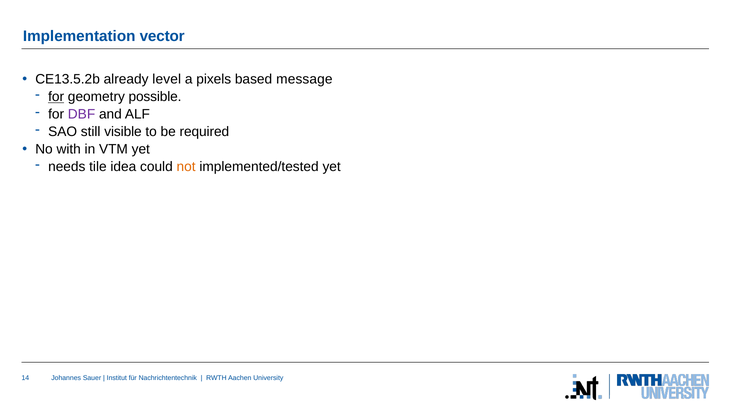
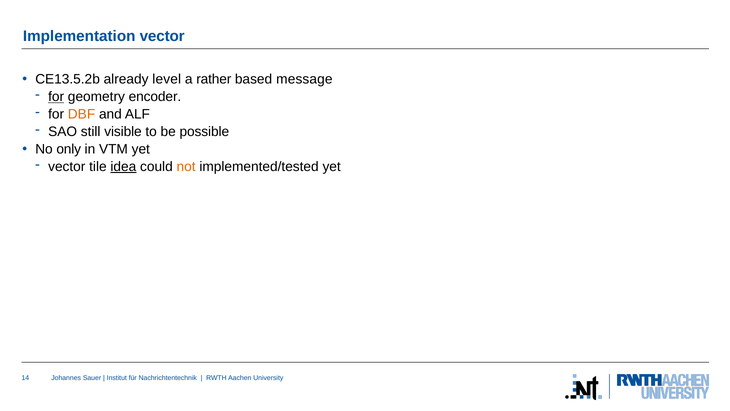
pixels: pixels -> rather (214, 79)
possible: possible -> encoder (155, 97)
DBF colour: purple -> orange (82, 114)
required: required -> possible (204, 132)
with: with -> only (69, 149)
needs: needs -> vector (67, 167)
idea underline: none -> present (123, 167)
